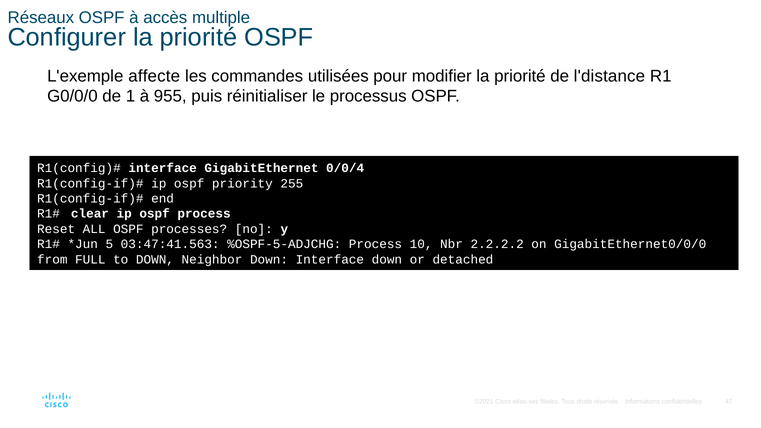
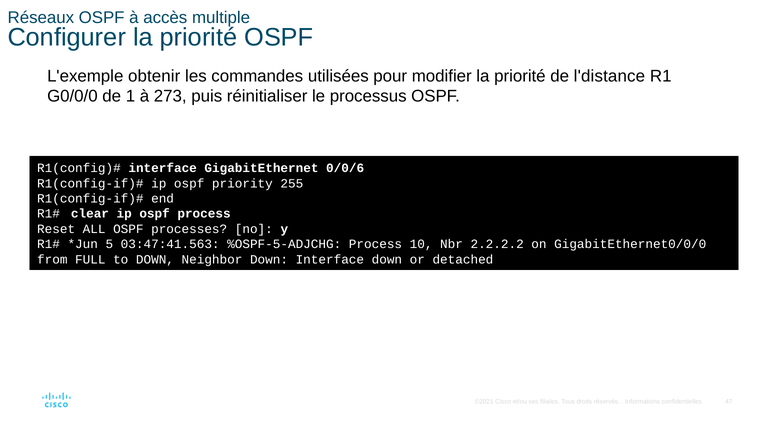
affecte: affecte -> obtenir (154, 76)
955: 955 -> 273 (170, 96)
0/0/4: 0/0/4 -> 0/0/6 (345, 168)
